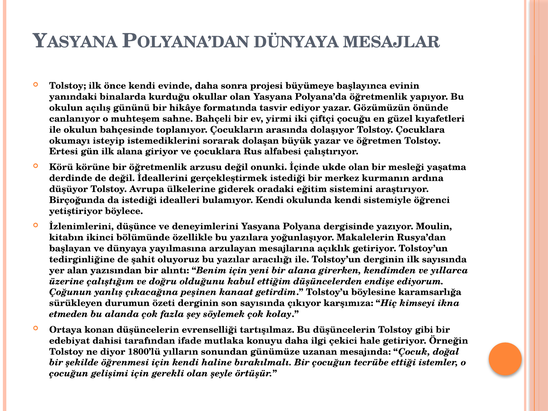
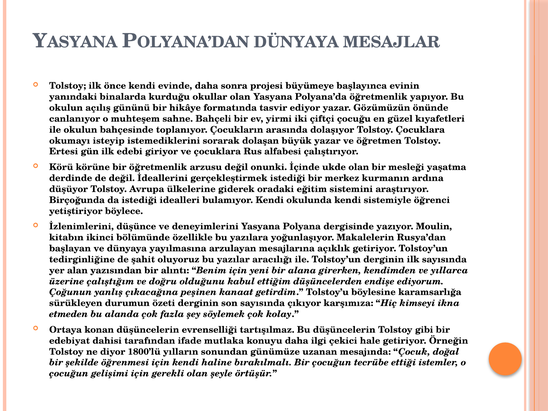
ilk alana: alana -> edebi (130, 152)
